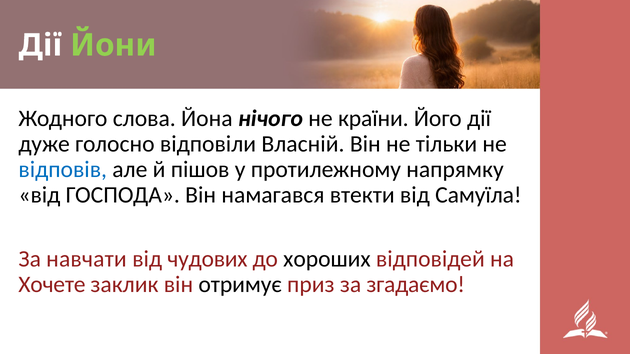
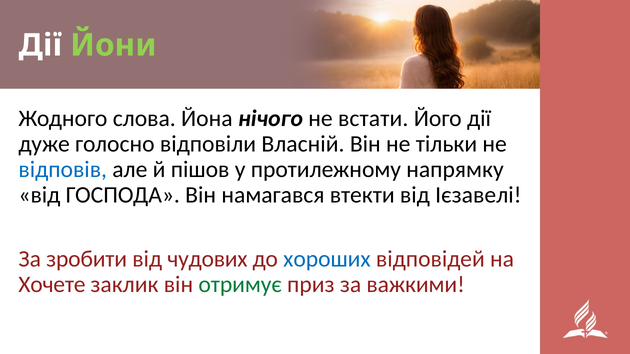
країни: країни -> встати (373, 118)
Самуїла: Самуїла -> Ієзавелі (478, 195)
навчати: навчати -> зробити (87, 259)
хороших colour: black -> blue (327, 259)
отримує colour: black -> green (240, 285)
згадаємо: згадаємо -> важкими (416, 285)
